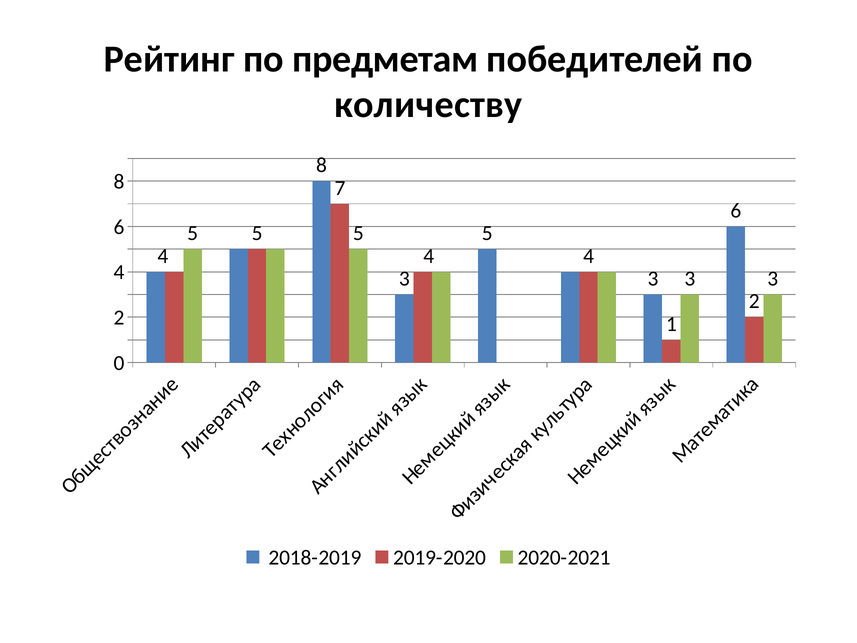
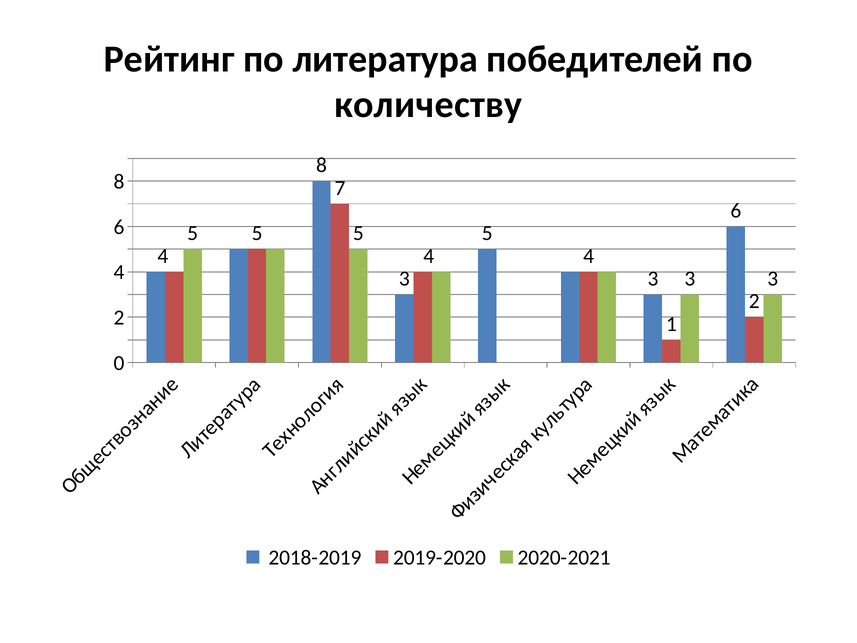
предметам: предметам -> литература (385, 59)
